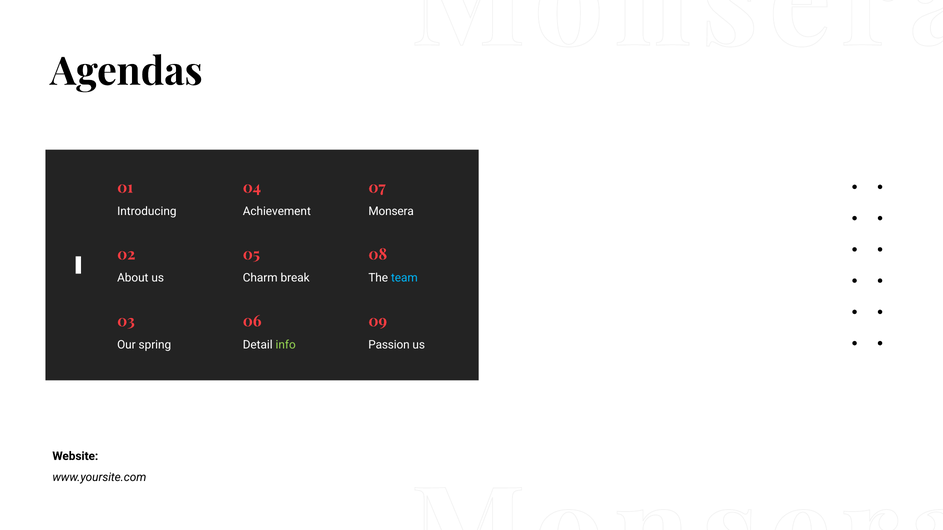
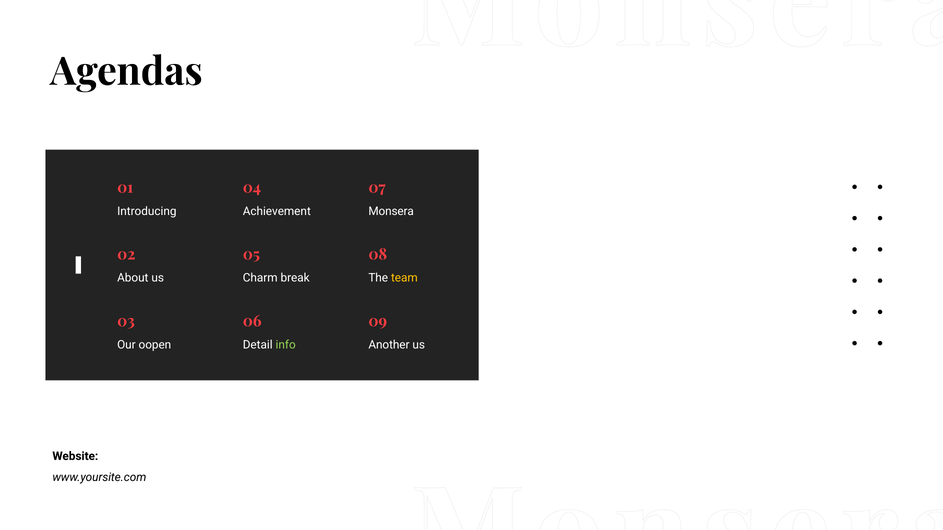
team colour: light blue -> yellow (404, 278)
spring: spring -> oopen (155, 345)
Passion: Passion -> Another (389, 345)
